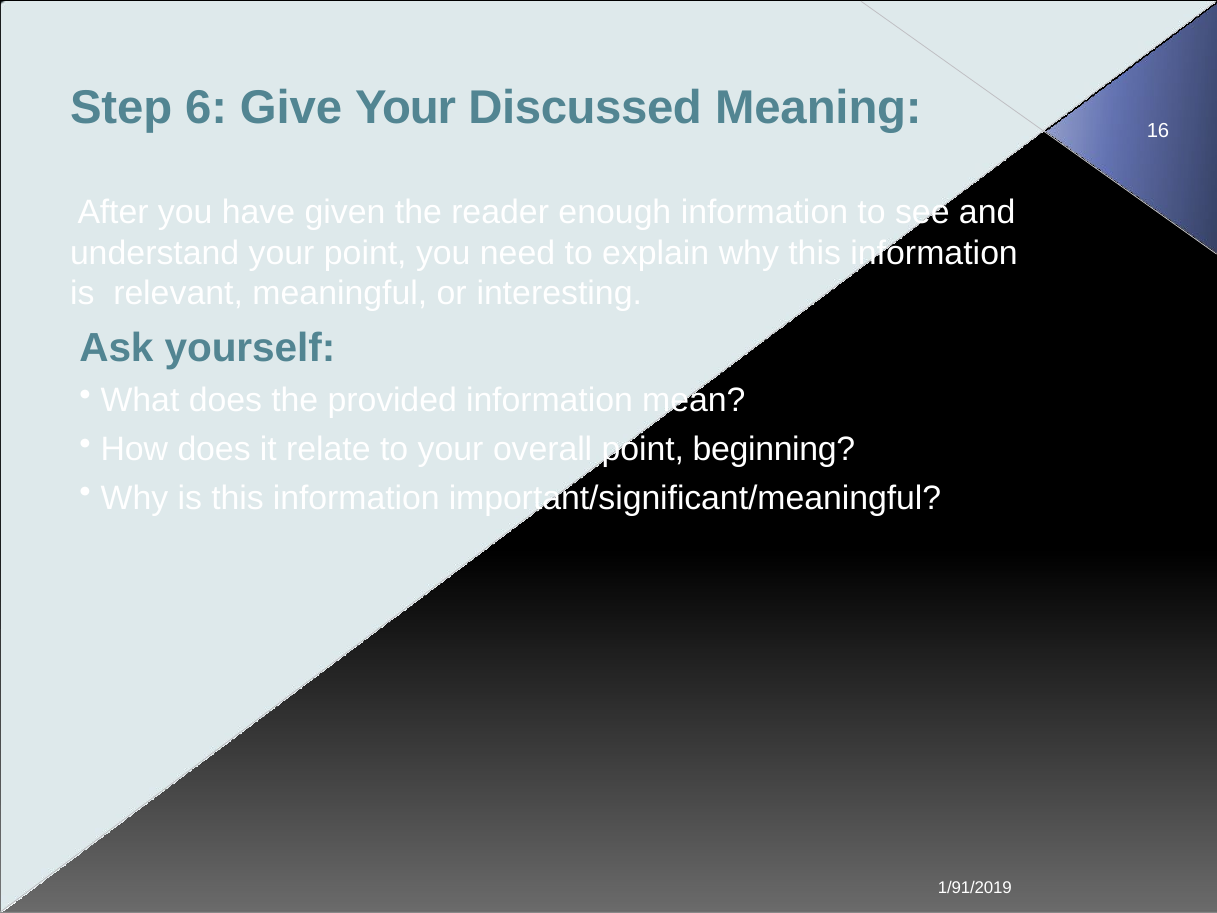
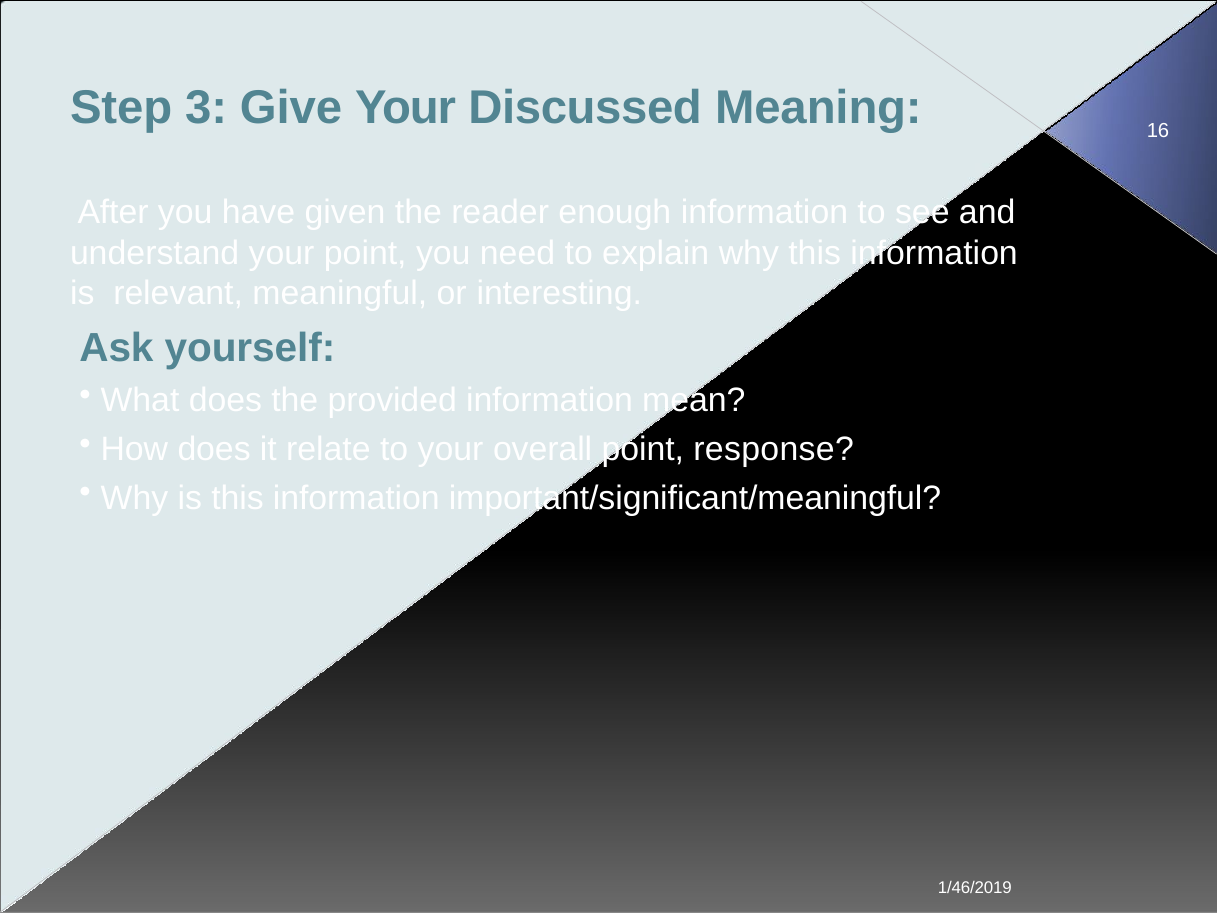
6: 6 -> 3 (206, 108)
beginning: beginning -> response (774, 449)
1/91/2019: 1/91/2019 -> 1/46/2019 (975, 887)
